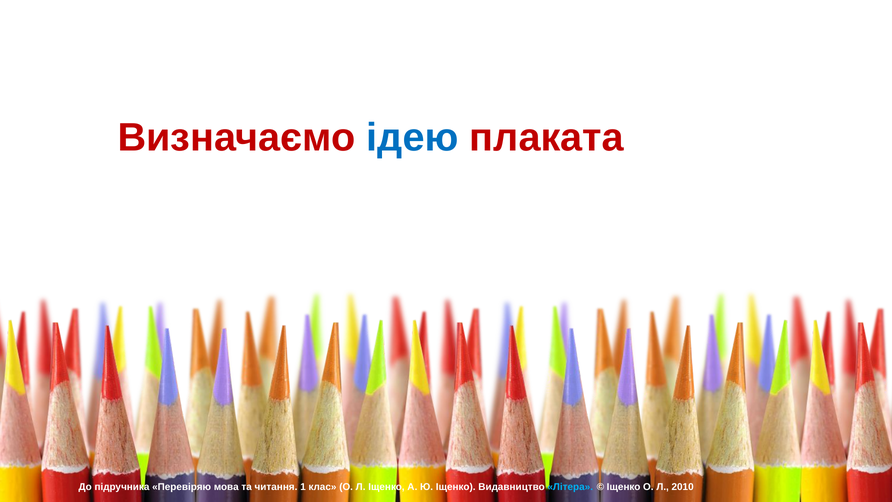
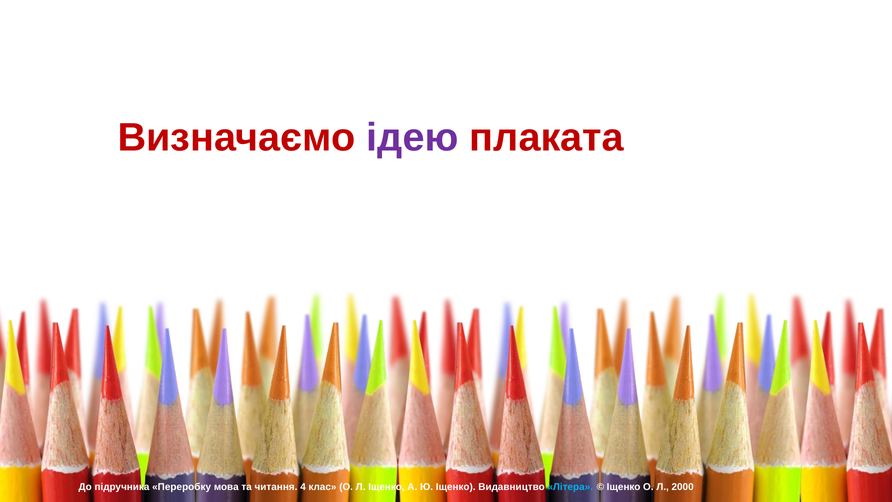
ідею colour: blue -> purple (412, 138)
Перевіряю: Перевіряю -> Переробку (182, 487)
1: 1 -> 4 (303, 487)
2010: 2010 -> 2000 (683, 487)
